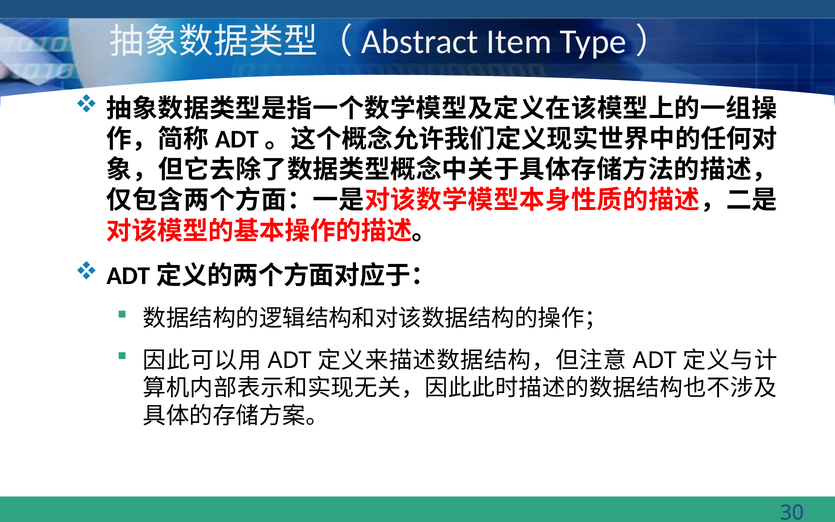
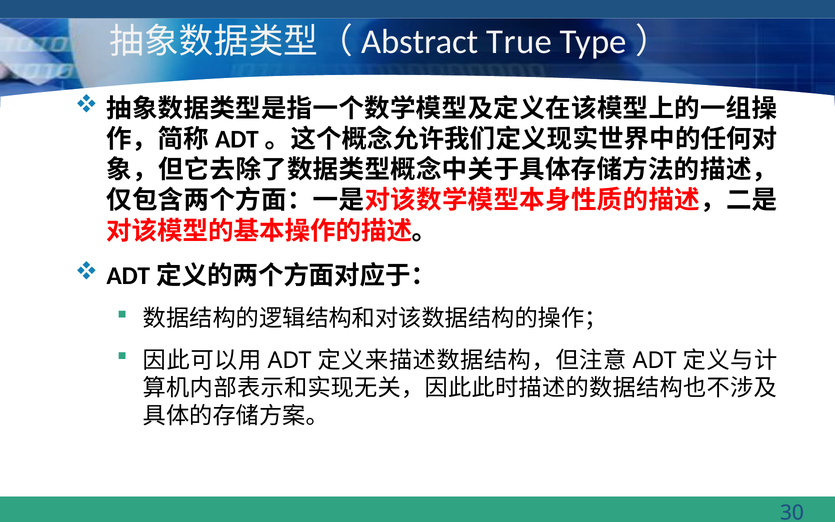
Item: Item -> True (519, 42)
